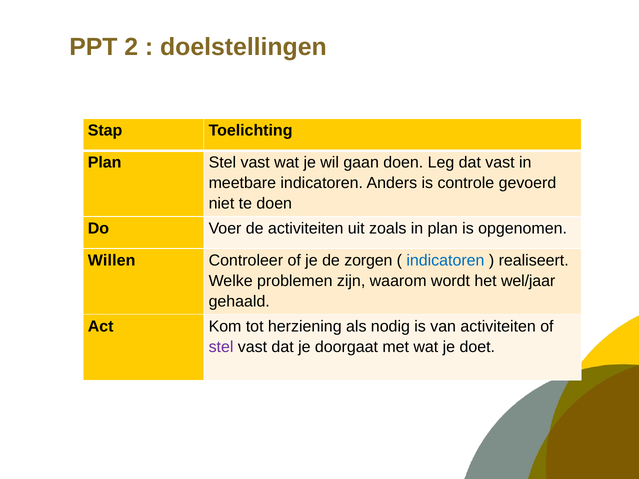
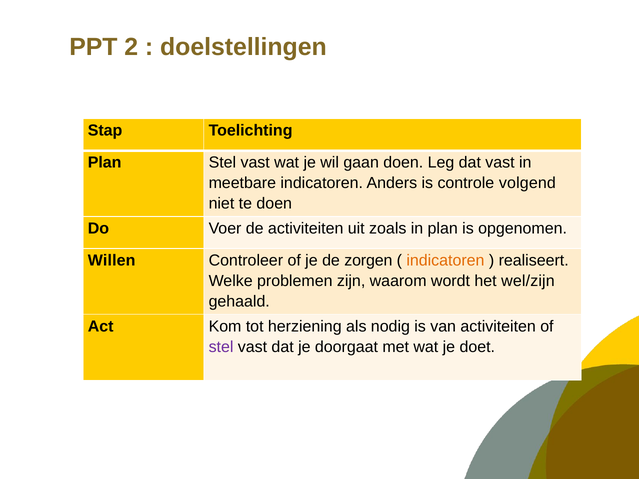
gevoerd: gevoerd -> volgend (527, 183)
indicatoren colour: blue -> orange (445, 260)
wel/jaar: wel/jaar -> wel/zijn (528, 281)
